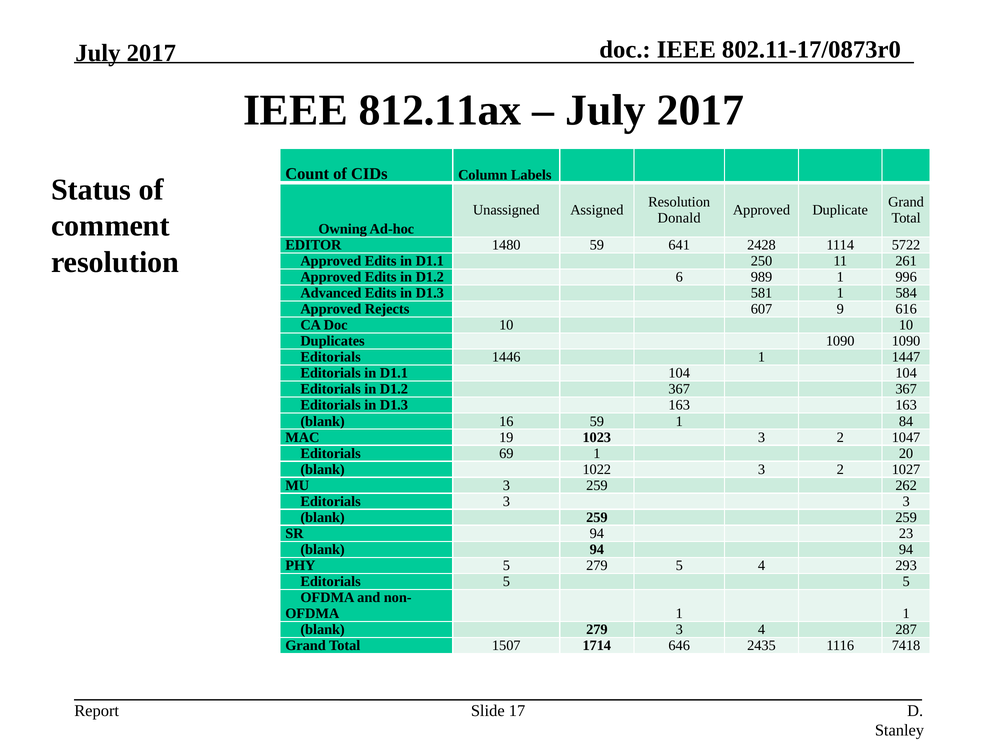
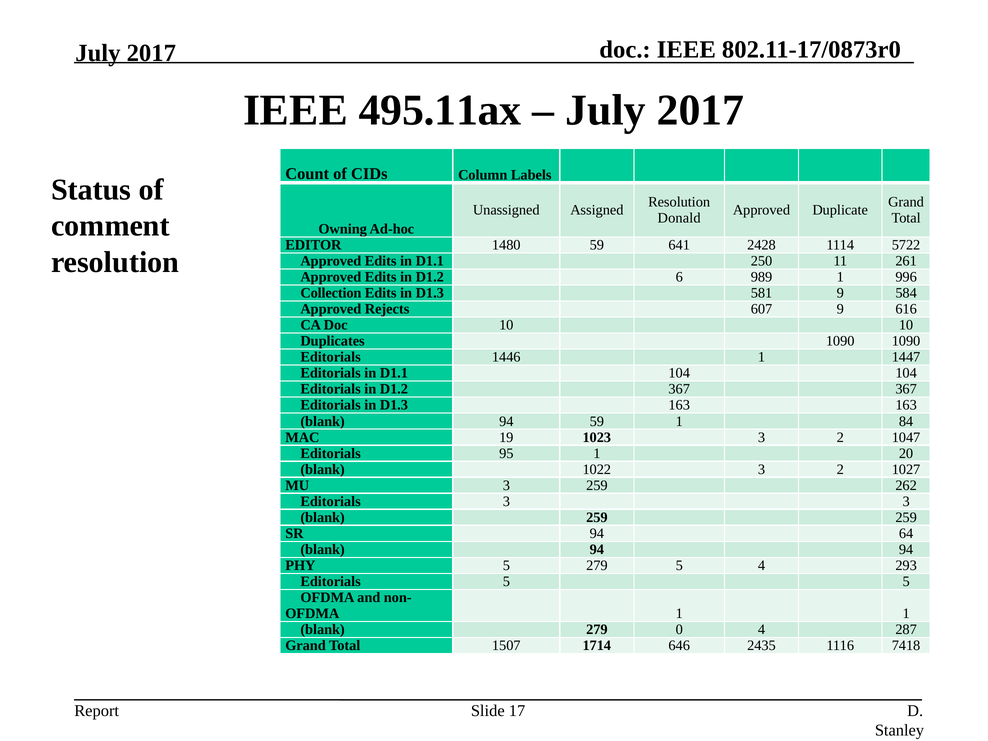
812.11ax: 812.11ax -> 495.11ax (440, 110)
Advanced: Advanced -> Collection (331, 293)
581 1: 1 -> 9 (840, 293)
16: 16 -> 94 (506, 421)
69: 69 -> 95 (506, 453)
23: 23 -> 64 (906, 533)
279 3: 3 -> 0 (679, 630)
